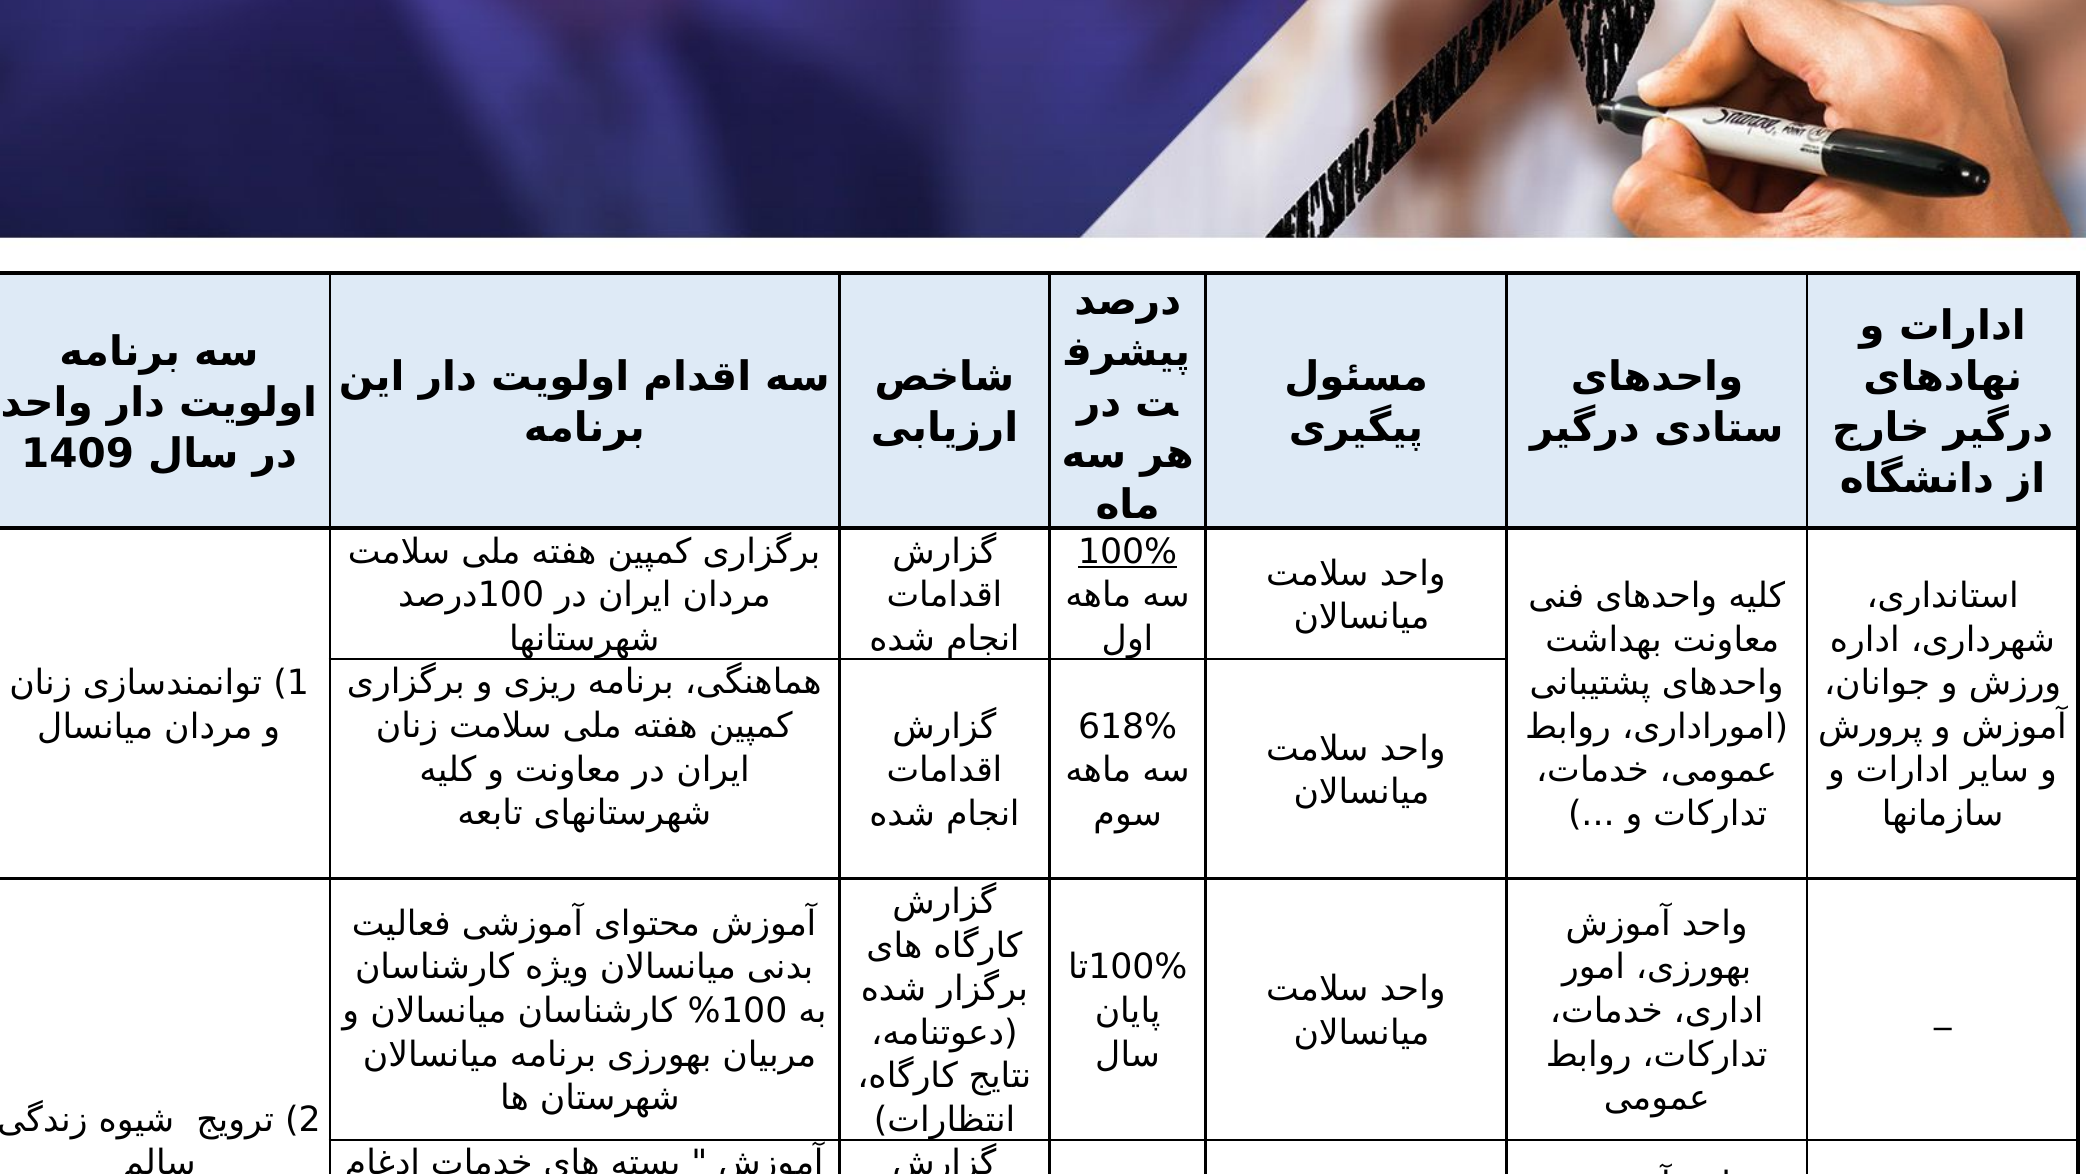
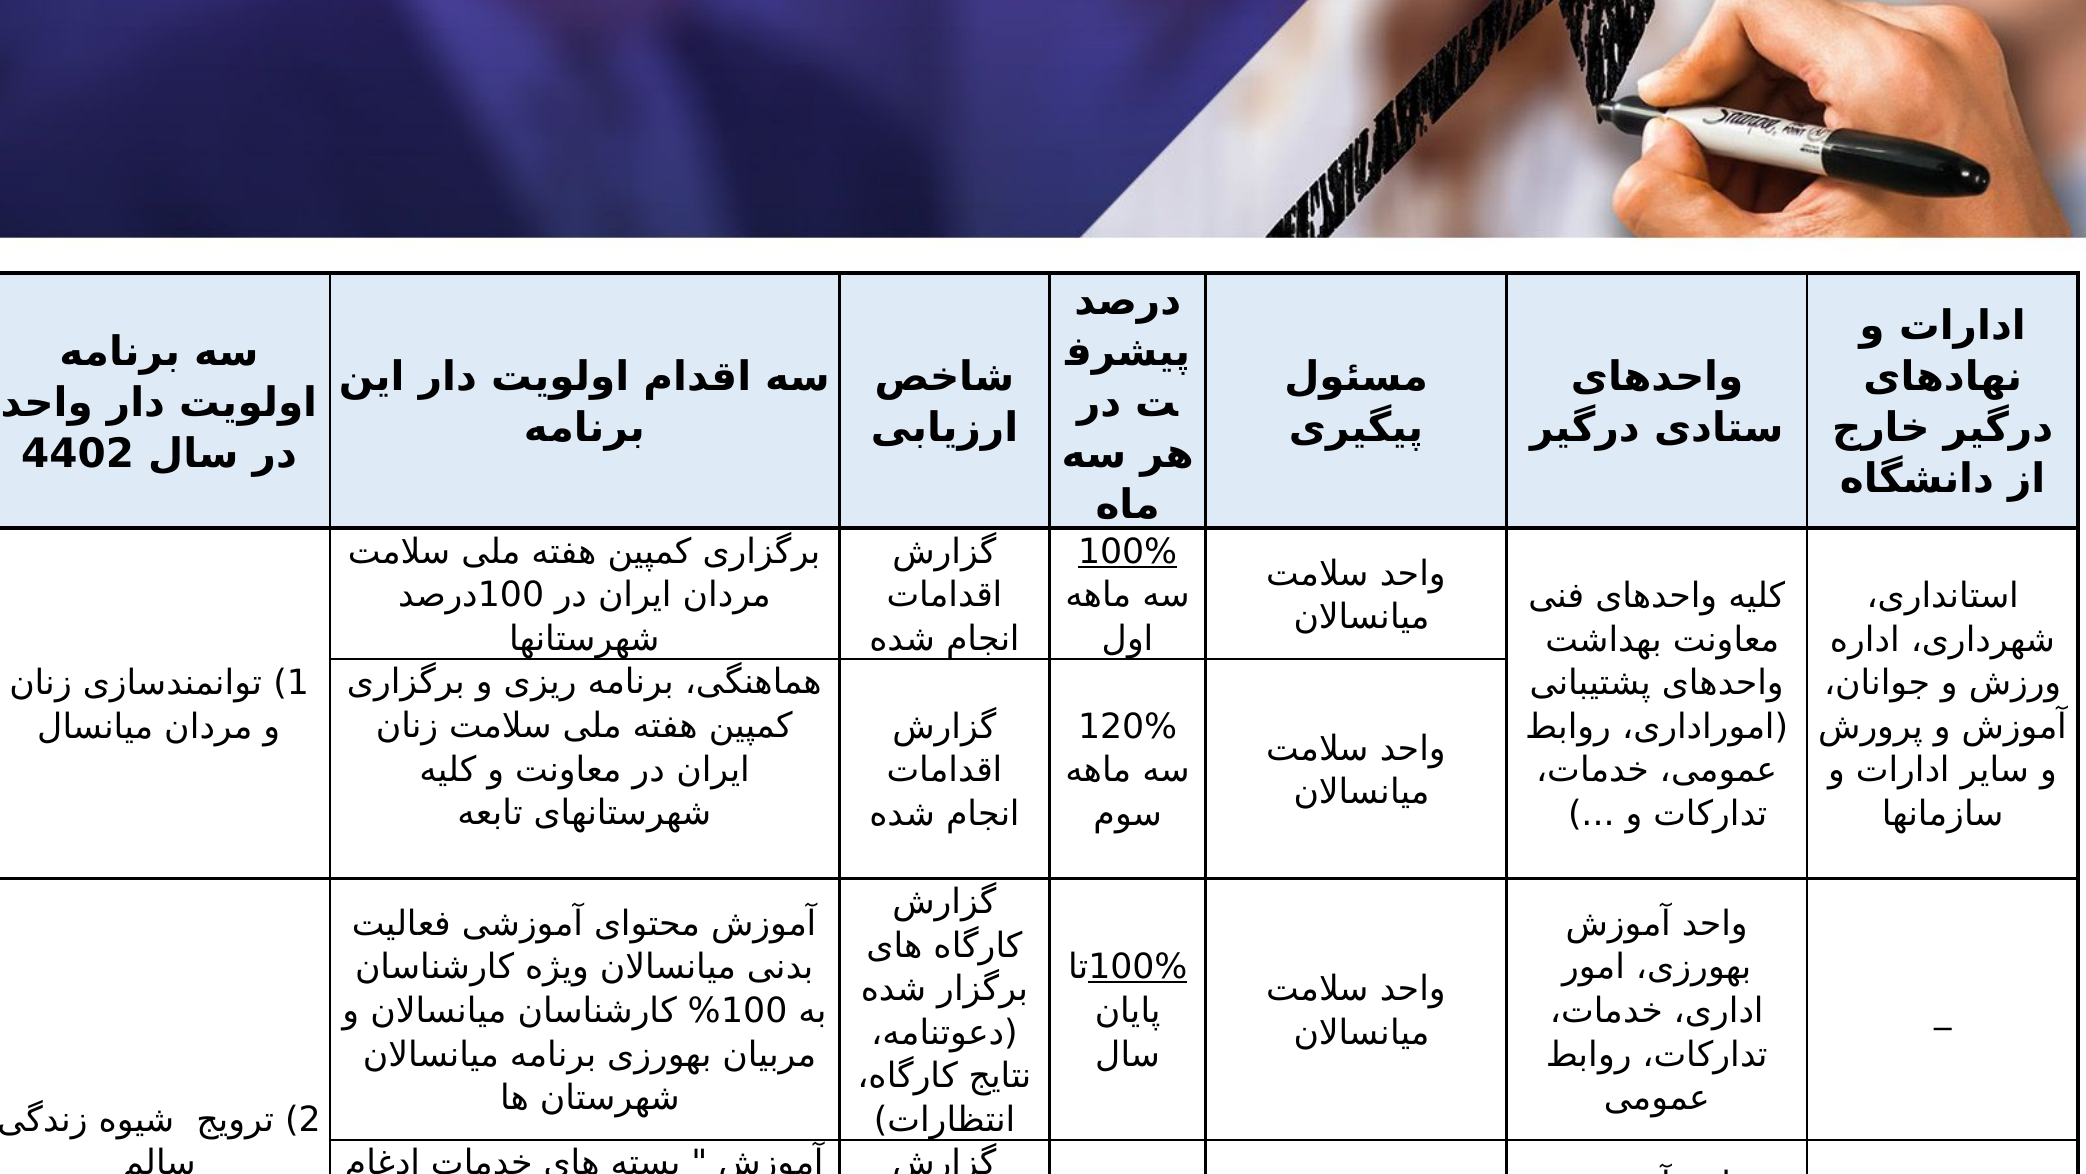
1409: 1409 -> 4402 (77, 454)
618%: 618% -> 120% (1128, 727)
100% underline: none -> present (1138, 967)
